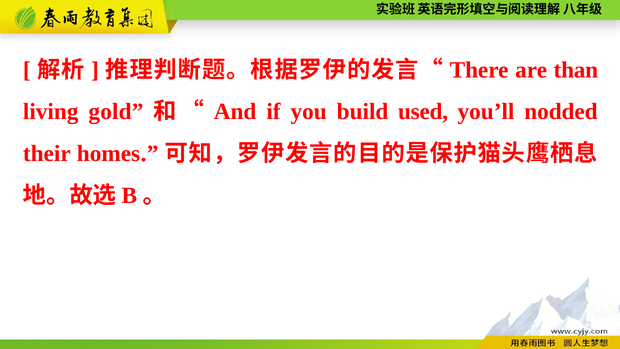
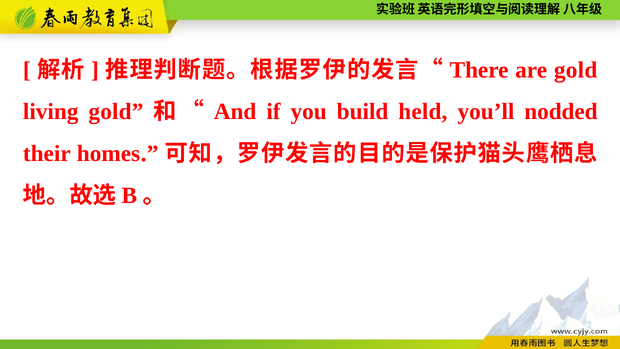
are than: than -> gold (576, 70)
used: used -> held (423, 112)
